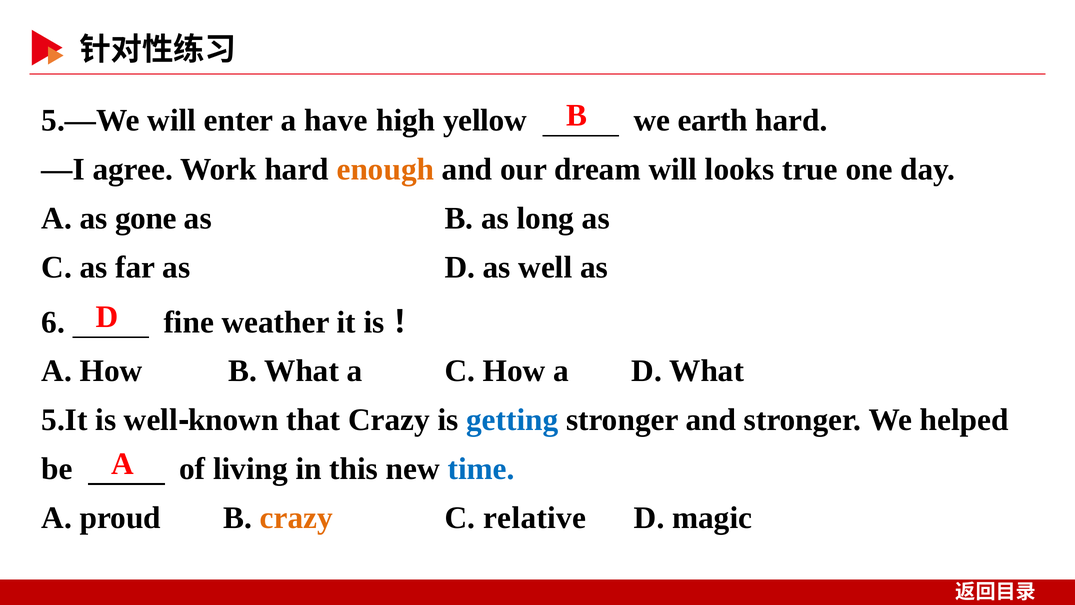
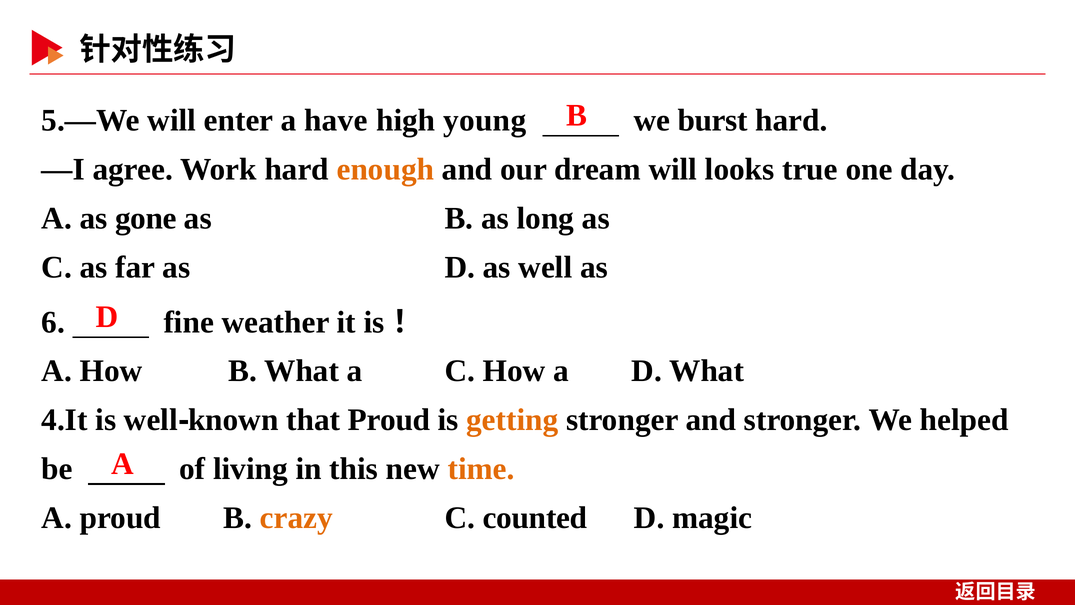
yellow: yellow -> young (485, 120)
earth: earth -> burst (713, 120)
5.It: 5.It -> 4.It (65, 420)
that Crazy: Crazy -> Proud (389, 420)
getting colour: blue -> orange (512, 420)
time colour: blue -> orange (481, 469)
relative: relative -> counted (535, 518)
